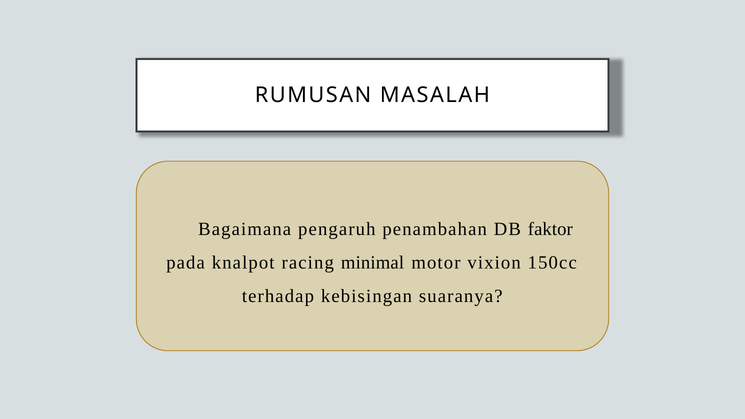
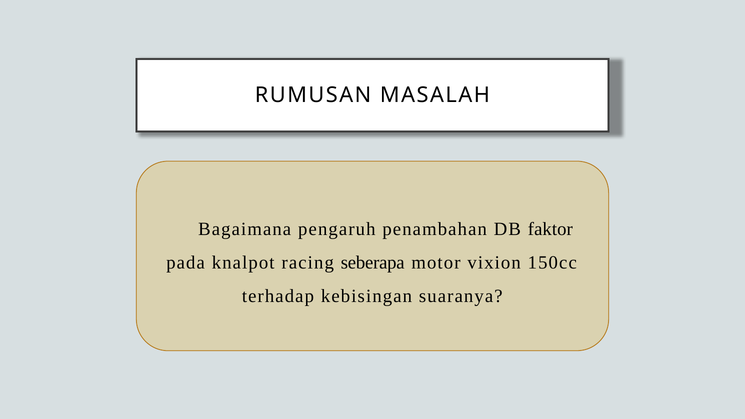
minimal: minimal -> seberapa (373, 263)
